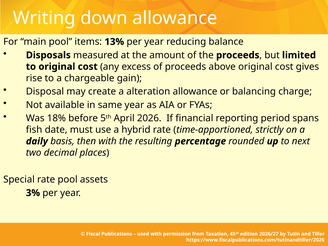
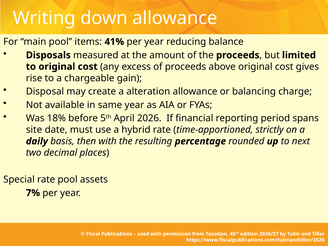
13%: 13% -> 41% (114, 42)
fish: fish -> site (34, 130)
3%: 3% -> 7% (33, 193)
